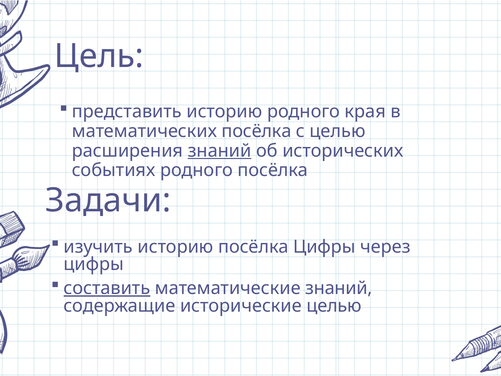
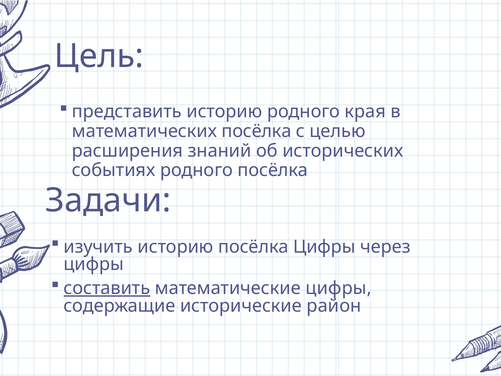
знаний underline: present -> none (220, 151)
математические знаний: знаний -> цифры (339, 288)
исторические целью: целью -> район (334, 306)
